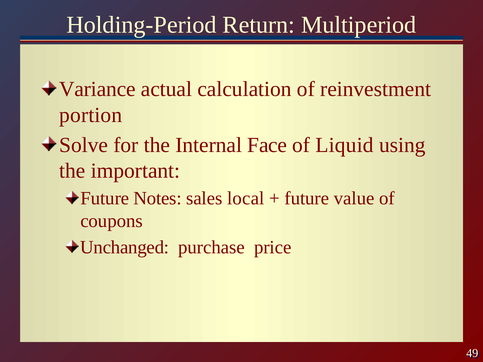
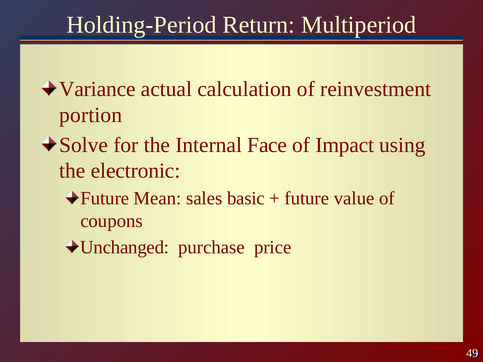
Liquid: Liquid -> Impact (345, 145)
important: important -> electronic (136, 171)
Notes: Notes -> Mean (157, 199)
local: local -> basic (246, 199)
